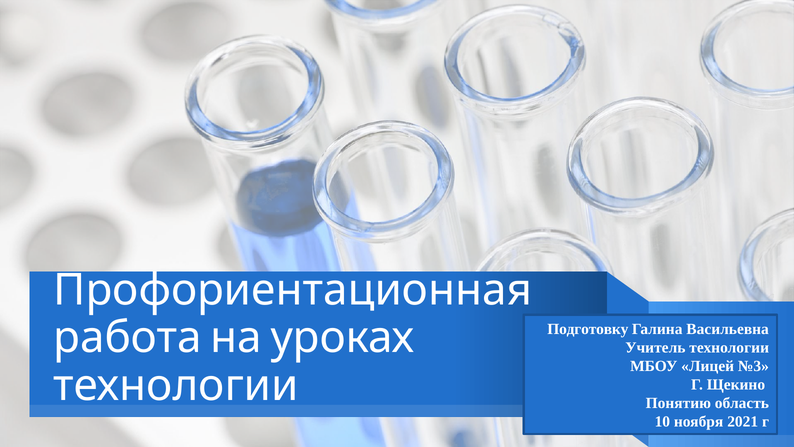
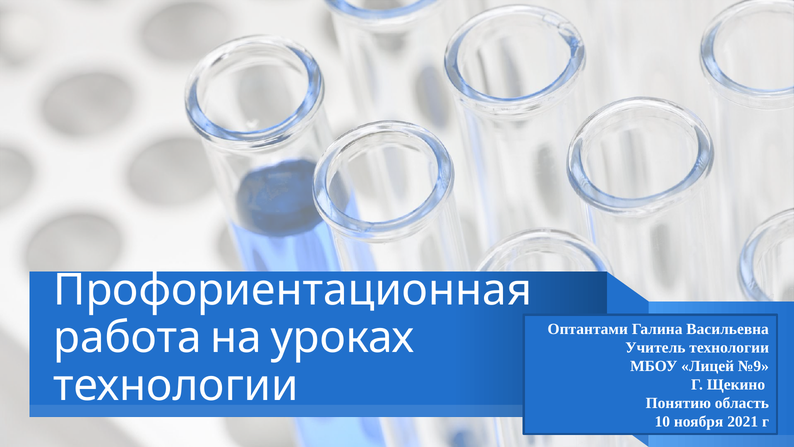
Подготовку: Подготовку -> Оптантами (588, 329)
№3: №3 -> №9 (753, 366)
